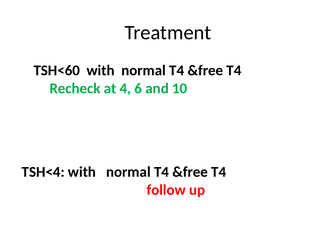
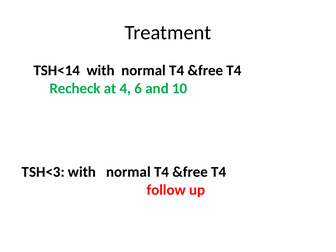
TSH<60: TSH<60 -> TSH<14 (57, 70)
TSH<4: TSH<4 -> TSH<3 (43, 172)
